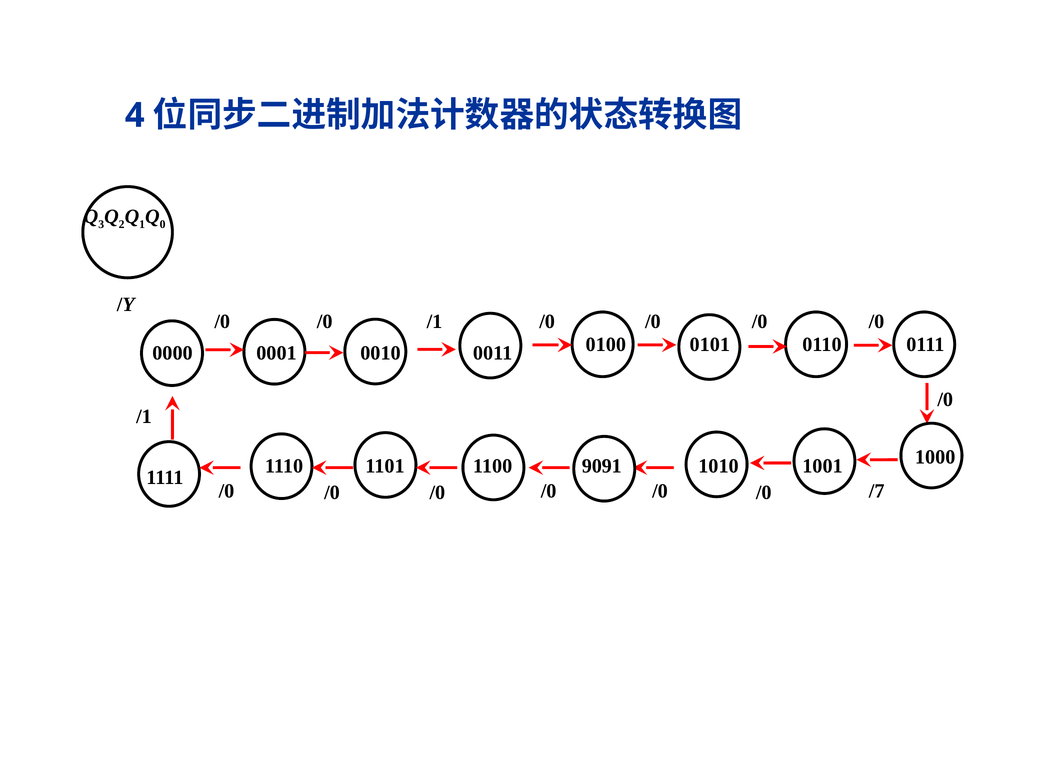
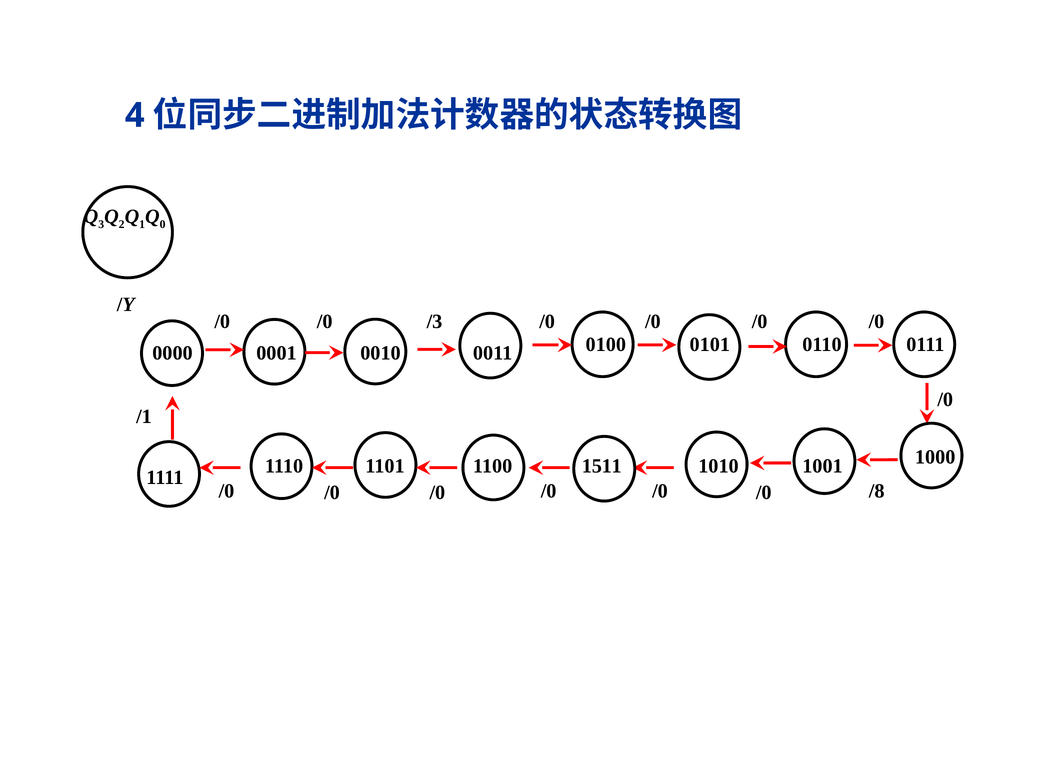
/1: /1 -> /3 (434, 322)
9091: 9091 -> 1511 (602, 466)
/7: /7 -> /8 (877, 491)
